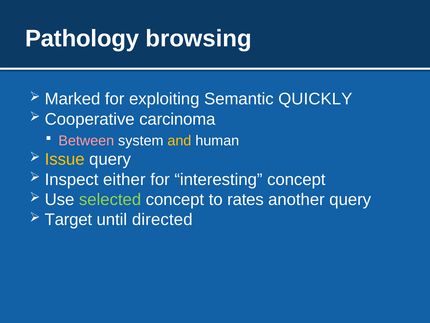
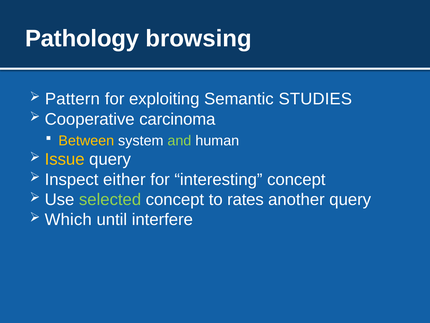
Marked: Marked -> Pattern (72, 99)
QUICKLY: QUICKLY -> STUDIES (315, 99)
Between colour: pink -> yellow (86, 140)
and colour: yellow -> light green (179, 140)
Target: Target -> Which (68, 219)
directed: directed -> interfere (162, 219)
